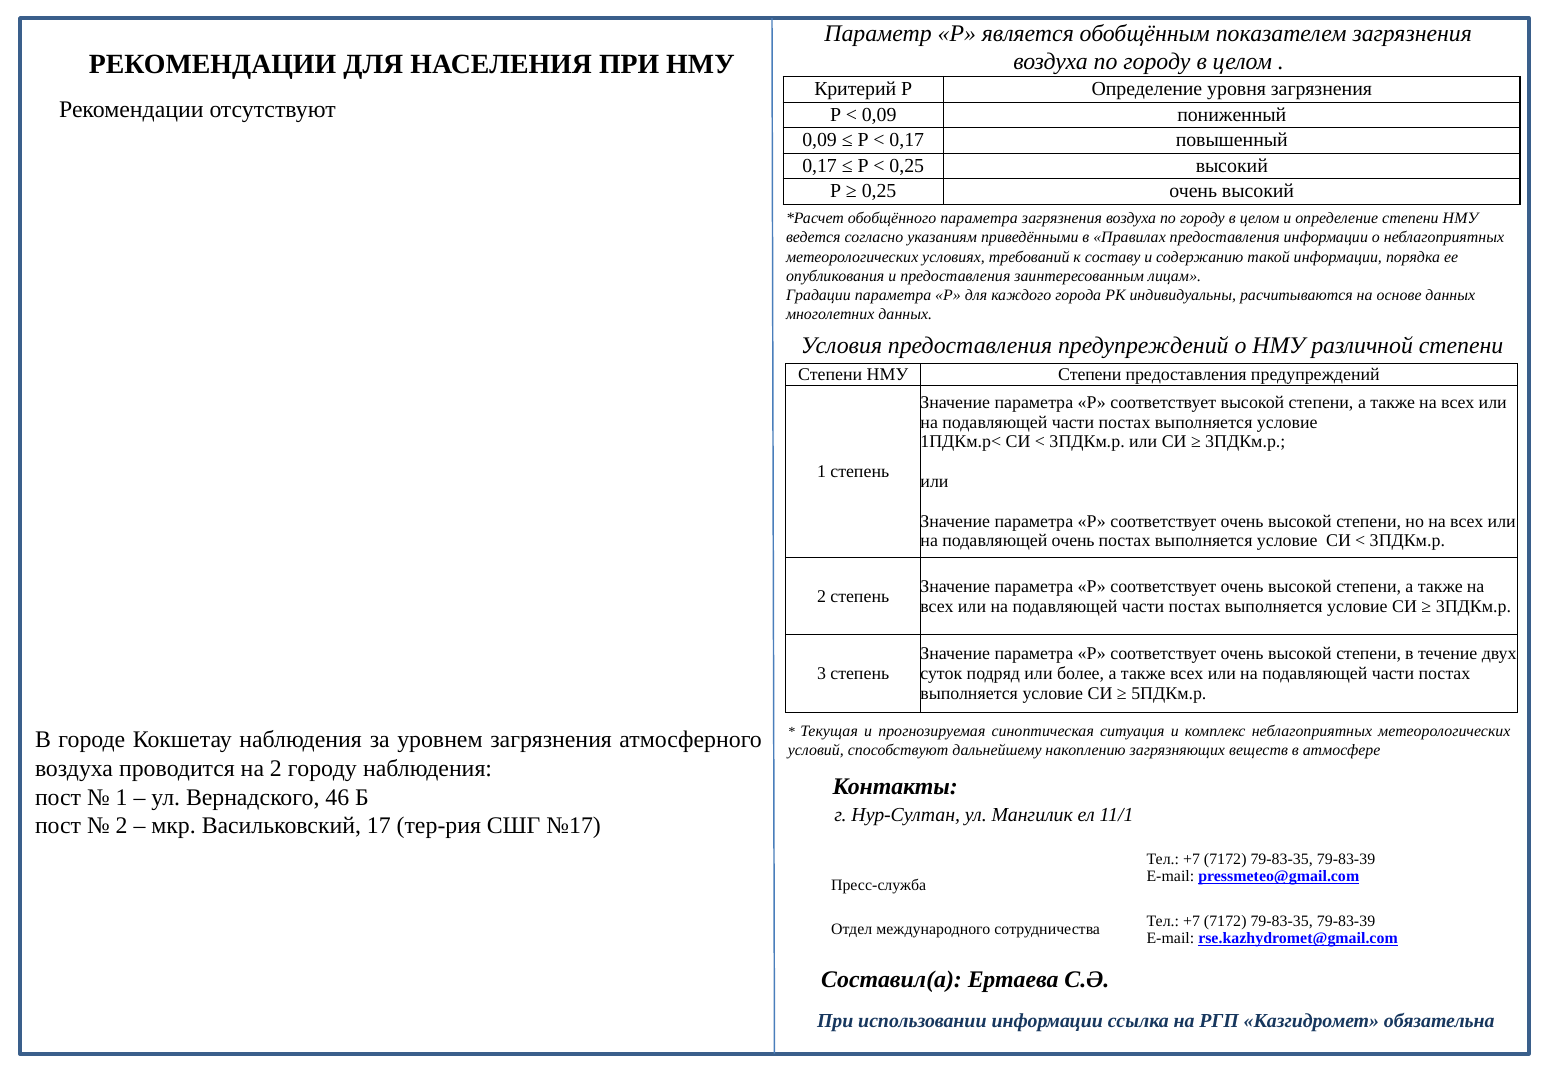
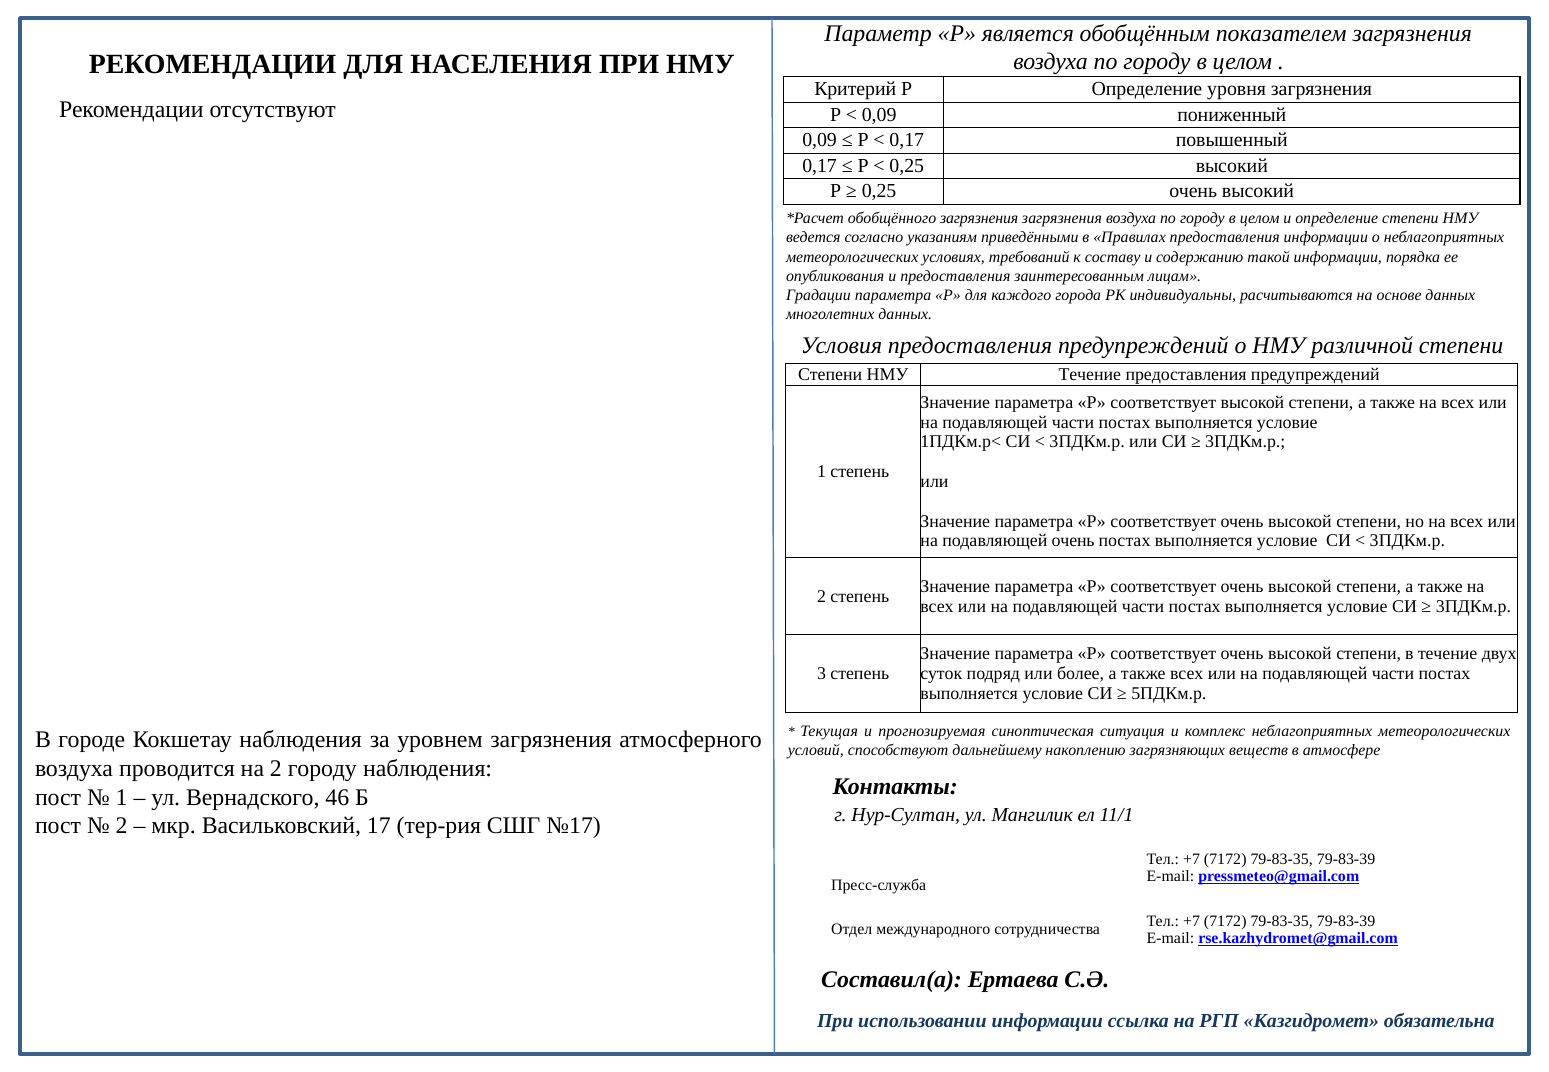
обобщённого параметра: параметра -> загрязнения (979, 219)
НМУ Степени: Степени -> Течение (1090, 375)
